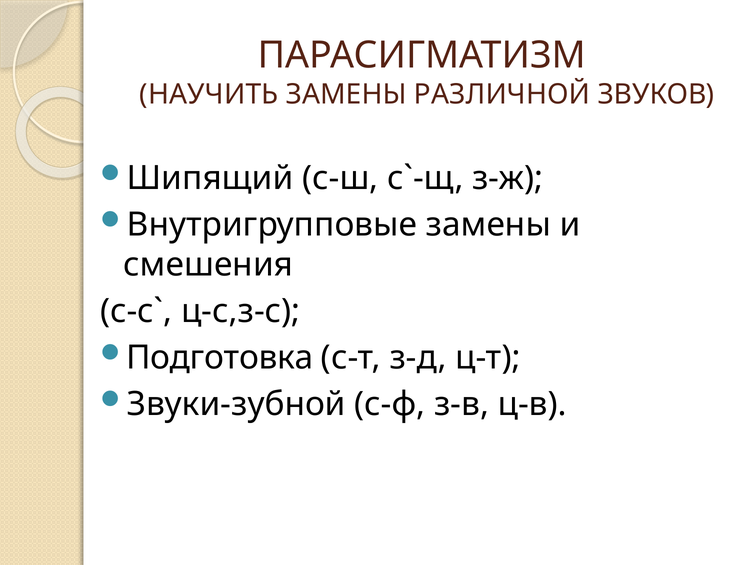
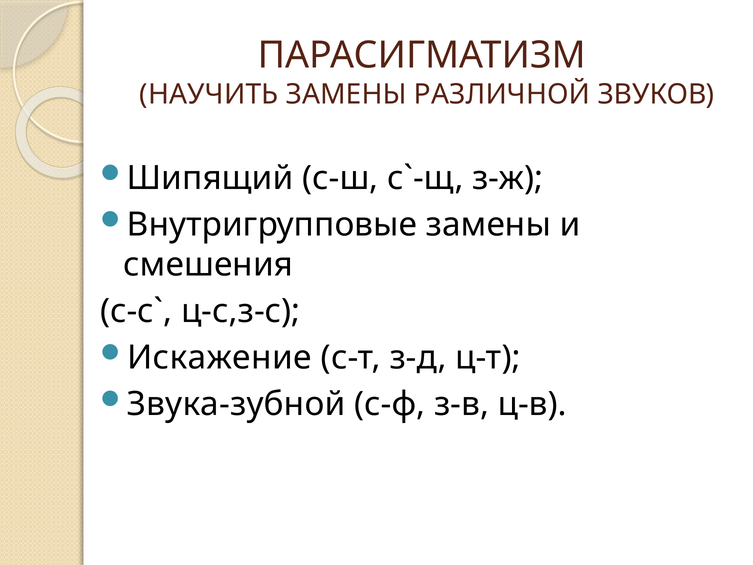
Подготовка: Подготовка -> Искажение (219, 358)
Звуки-зубной: Звуки-зубной -> Звука-зубной (236, 404)
